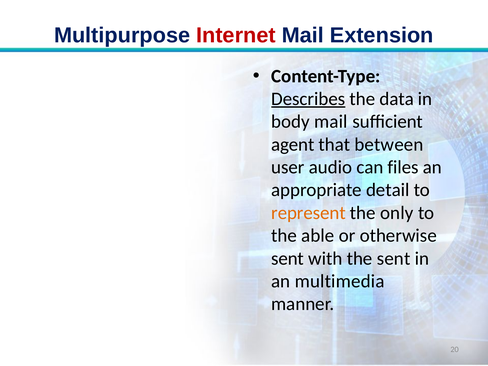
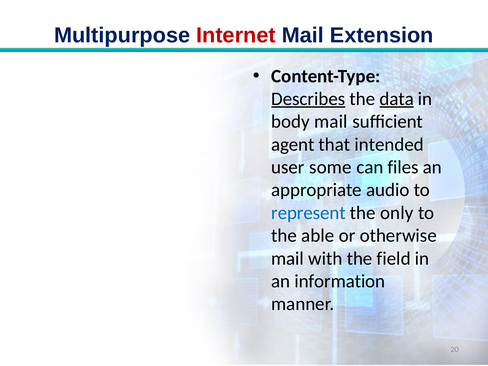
data underline: none -> present (397, 99)
between: between -> intended (389, 144)
audio: audio -> some (330, 167)
detail: detail -> audio (388, 190)
represent colour: orange -> blue (308, 213)
sent: sent -> mail (288, 258)
the sent: sent -> field (394, 258)
multimedia: multimedia -> information (340, 281)
